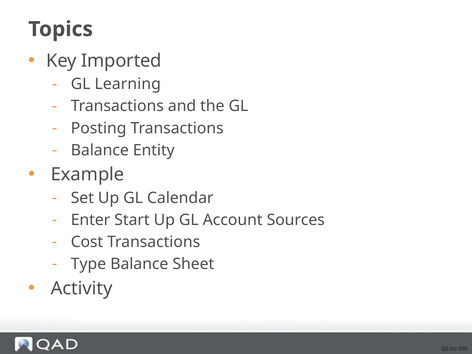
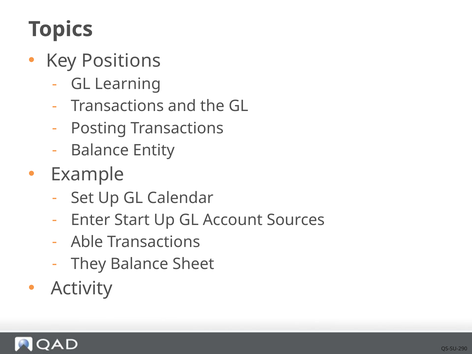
Imported: Imported -> Positions (121, 61)
Cost: Cost -> Able (87, 242)
Type: Type -> They (88, 264)
